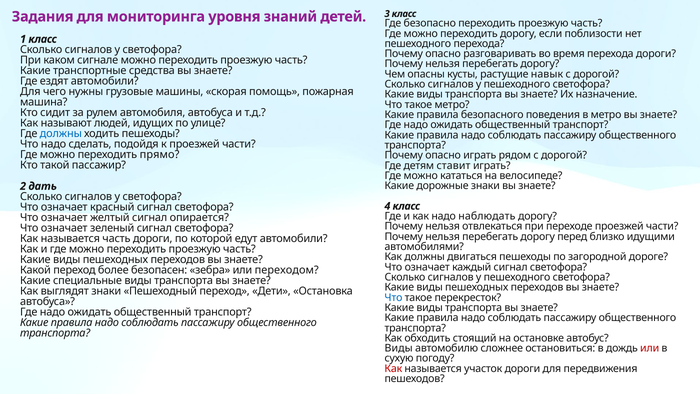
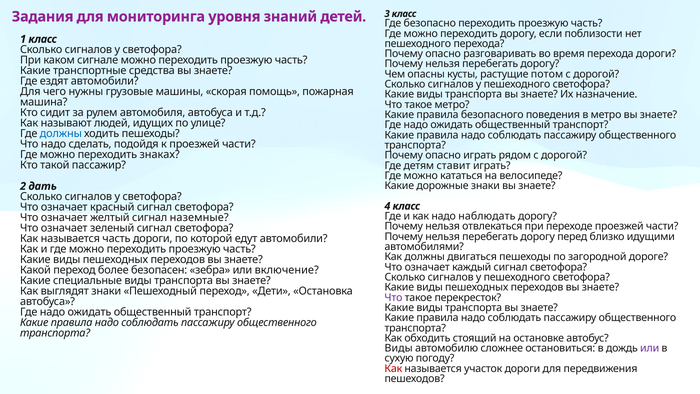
навык: навык -> потом (547, 74)
прямо: прямо -> знаках (160, 155)
опирается: опирается -> наземные (199, 218)
переходом: переходом -> включение (287, 270)
Что colour: blue -> purple (393, 297)
или colour: red -> purple (650, 348)
